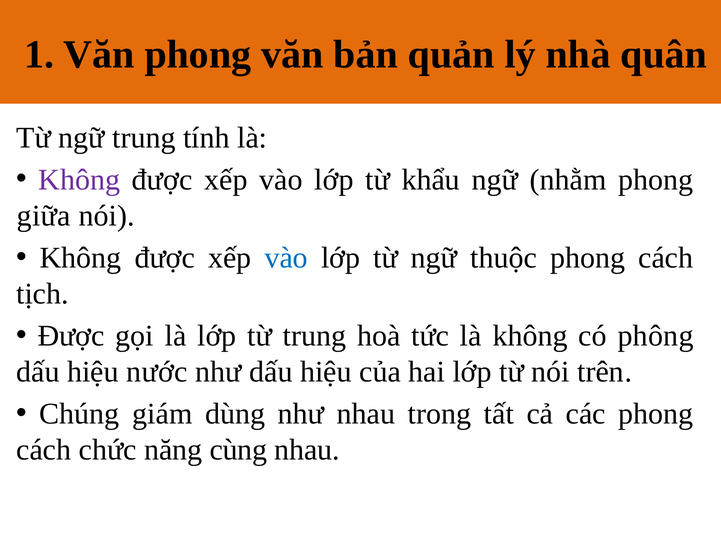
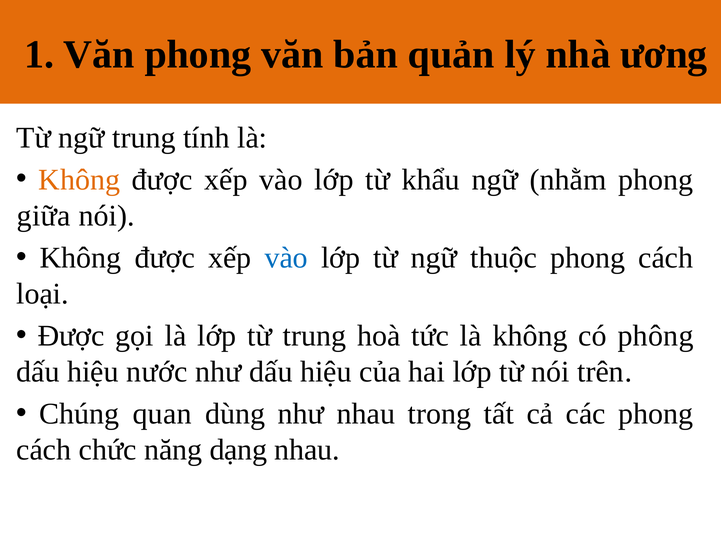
quân: quân -> ương (664, 55)
Không colour: purple -> orange (79, 180)
tịch: tịch -> loại (43, 294)
giám: giám -> quan (162, 414)
cùng: cùng -> dạng (238, 450)
